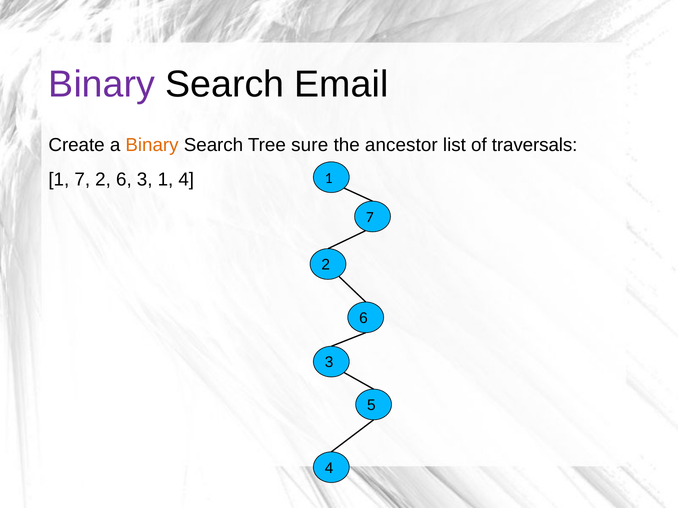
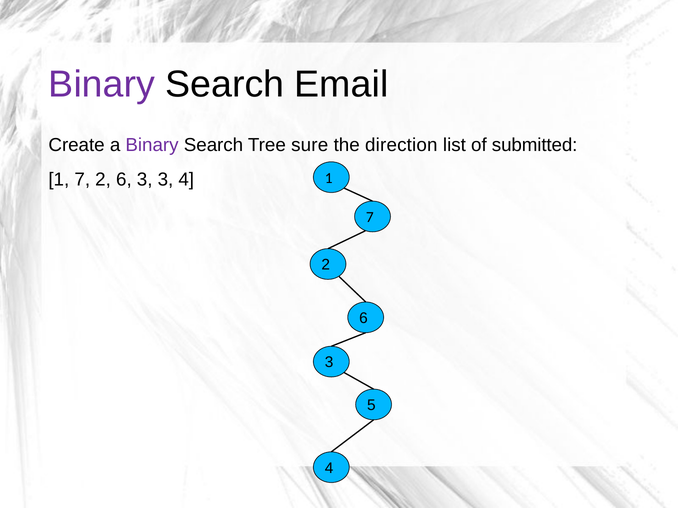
Binary colour: orange -> purple (152, 145)
ancestor: ancestor -> direction (401, 145)
traversals: traversals -> submitted (535, 145)
3 1: 1 -> 3 (165, 180)
